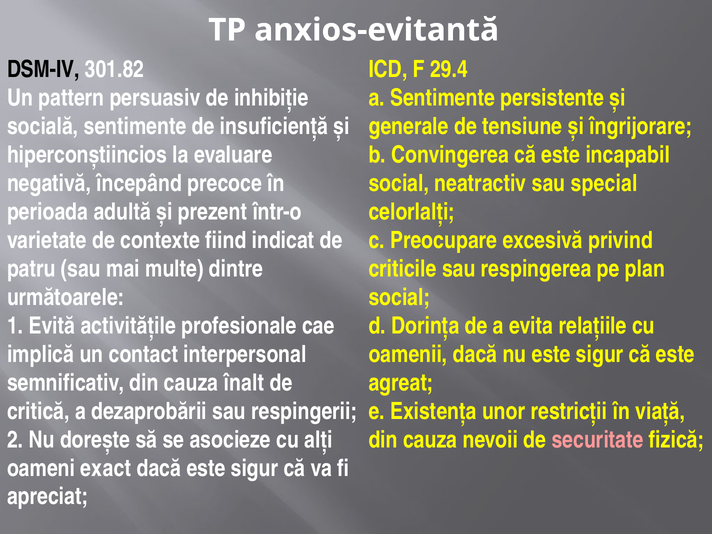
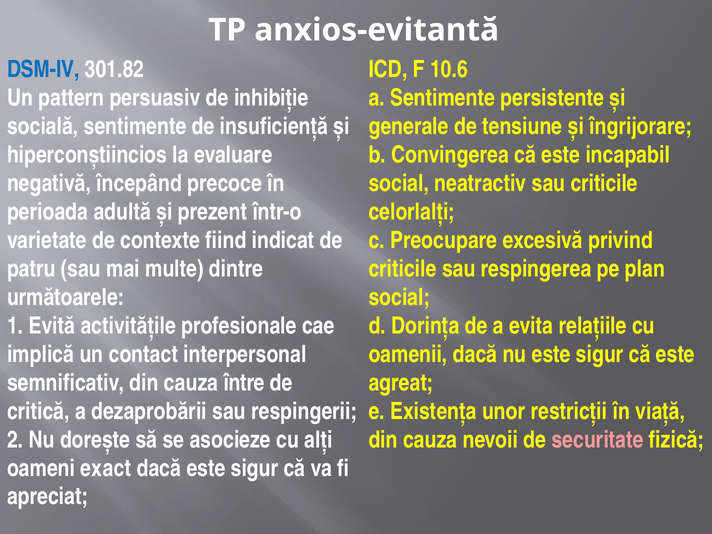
DSM-IV colour: black -> blue (43, 69)
29.4: 29.4 -> 10.6 (449, 69)
sau special: special -> criticile (604, 183)
înalt: înalt -> între (244, 383)
